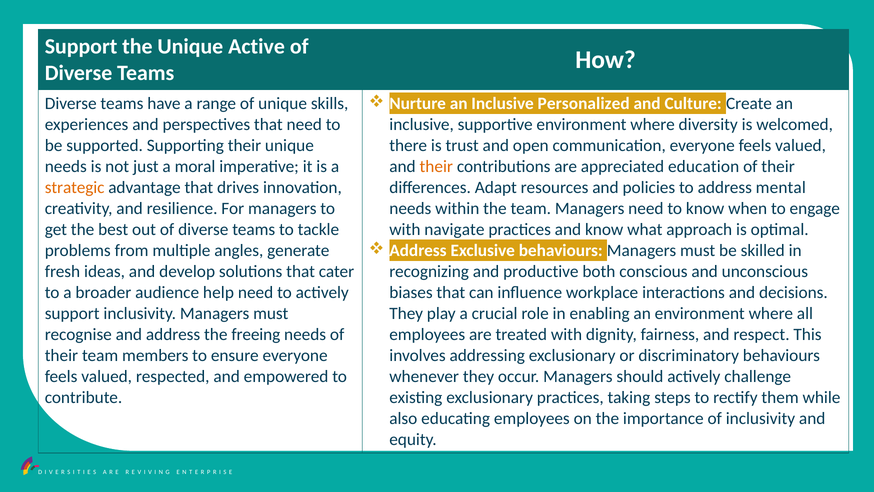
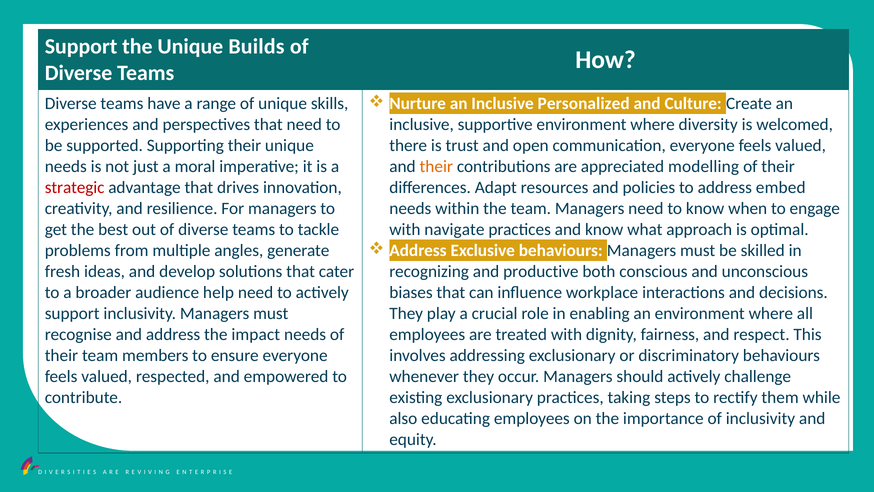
Active: Active -> Builds (256, 46)
education: education -> modelling (704, 166)
strategic colour: orange -> red (75, 187)
mental: mental -> embed (781, 187)
freeing: freeing -> impact (256, 334)
